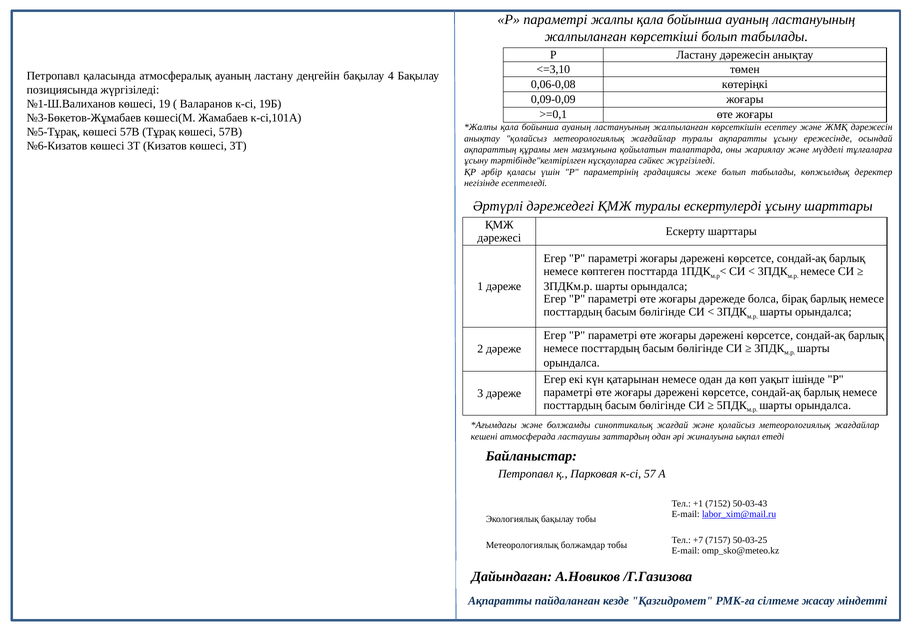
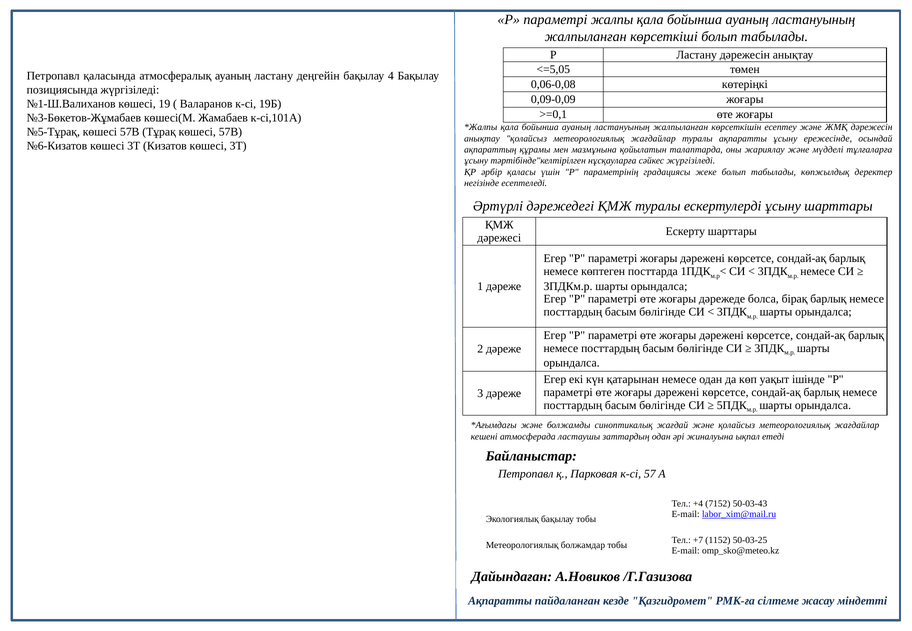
<=3,10: <=3,10 -> <=5,05 (553, 69)
+1: +1 -> +4 (698, 504)
7157: 7157 -> 1152 (718, 540)
